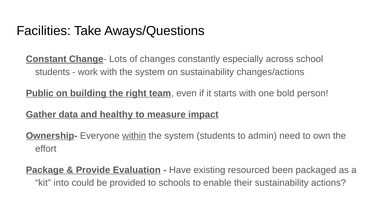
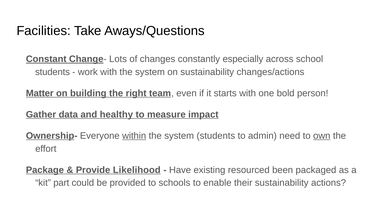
Public: Public -> Matter (40, 93)
own underline: none -> present (322, 136)
Evaluation: Evaluation -> Likelihood (137, 170)
into: into -> part (61, 183)
